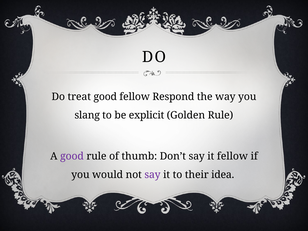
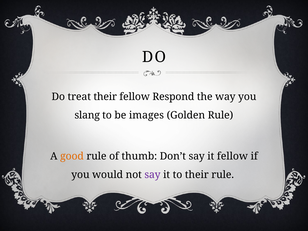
treat good: good -> their (105, 97)
explicit: explicit -> images (146, 115)
good colour: purple -> orange (72, 156)
their idea: idea -> rule (223, 175)
